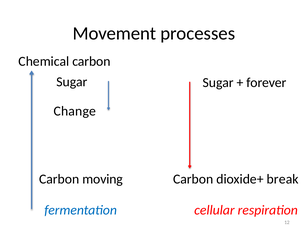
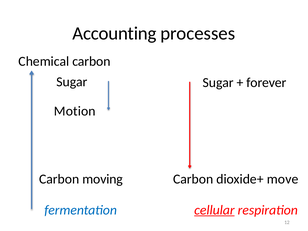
Movement: Movement -> Accounting (114, 33)
Change: Change -> Motion (75, 111)
break: break -> move (283, 179)
cellular underline: none -> present (214, 210)
